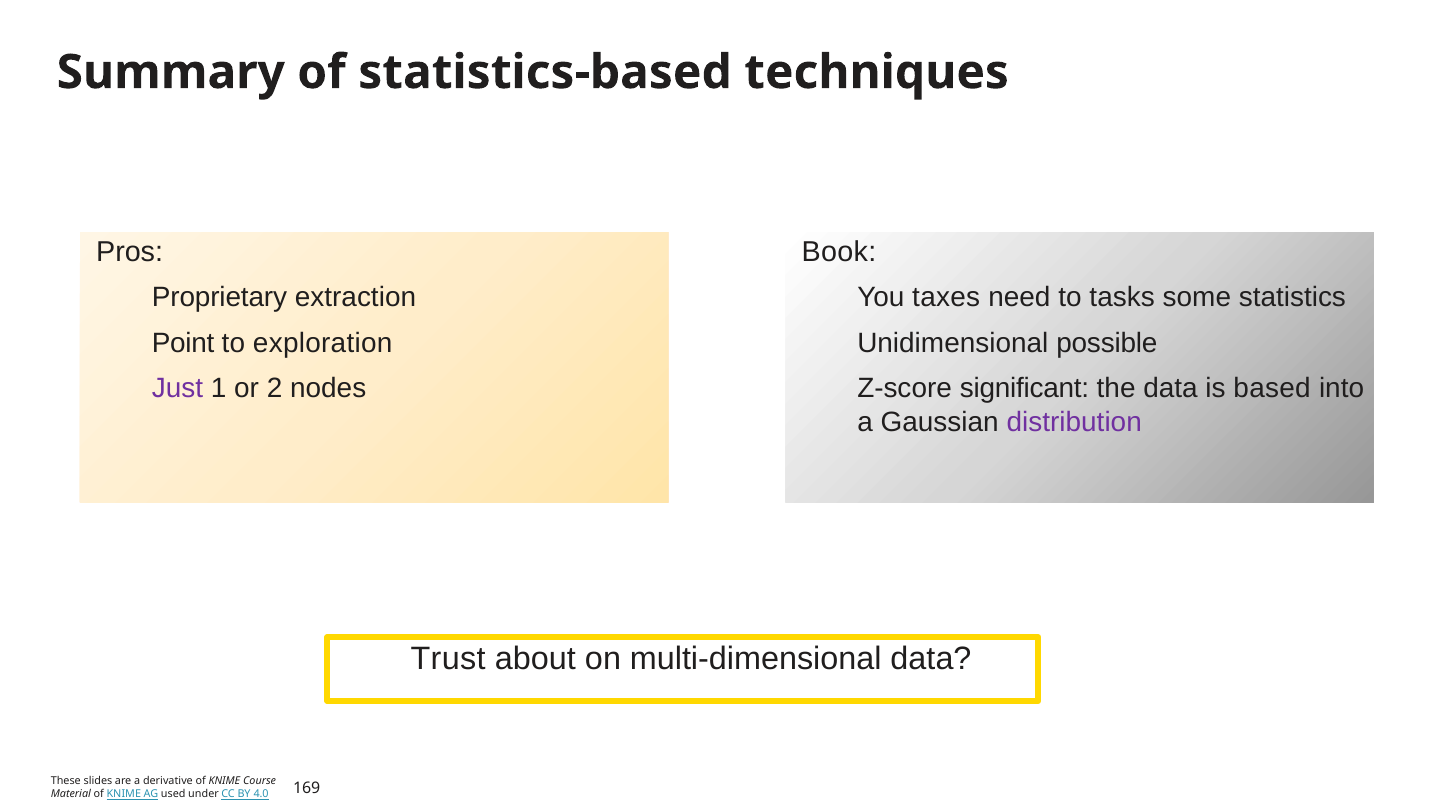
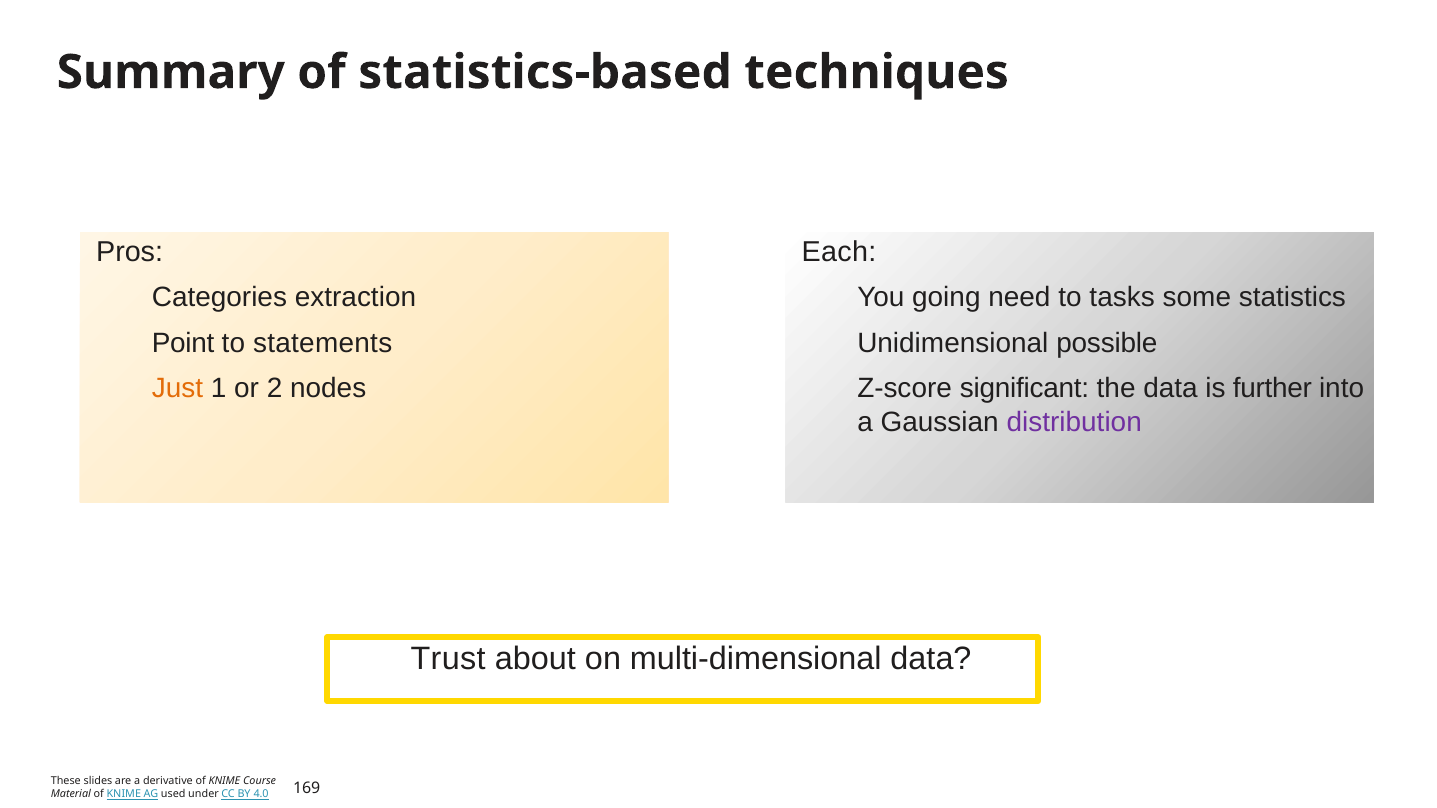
Book: Book -> Each (839, 252)
Proprietary: Proprietary -> Categories (219, 298)
taxes: taxes -> going (946, 298)
exploration: exploration -> statements (323, 343)
Just colour: purple -> orange (177, 389)
based: based -> further (1272, 389)
